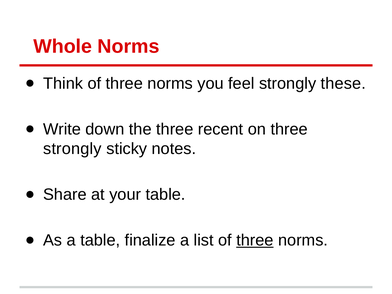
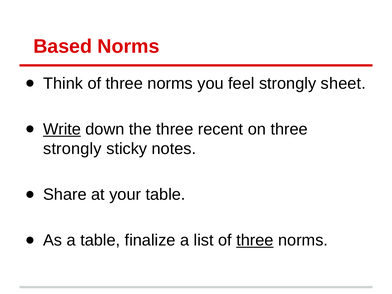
Whole: Whole -> Based (63, 46)
these: these -> sheet (343, 83)
Write underline: none -> present (62, 129)
